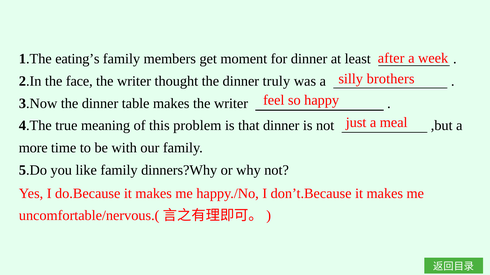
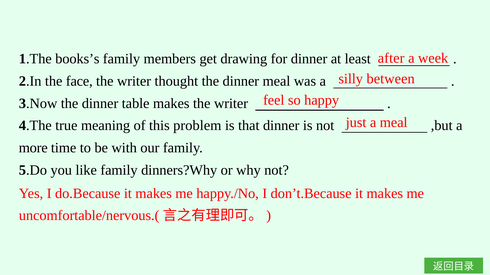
eating’s: eating’s -> books’s (77, 59)
moment: moment -> drawing (244, 59)
brothers: brothers -> between (391, 79)
dinner truly: truly -> meal (276, 81)
